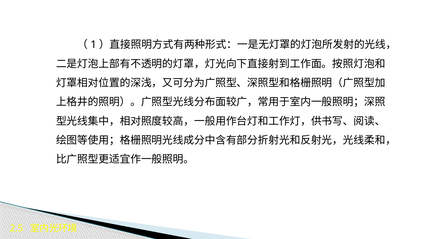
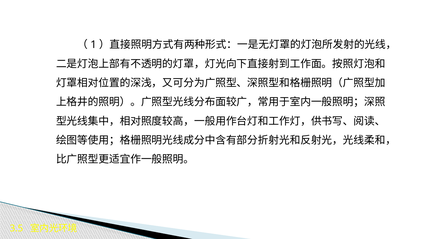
2.5: 2.5 -> 3.5 (16, 228)
